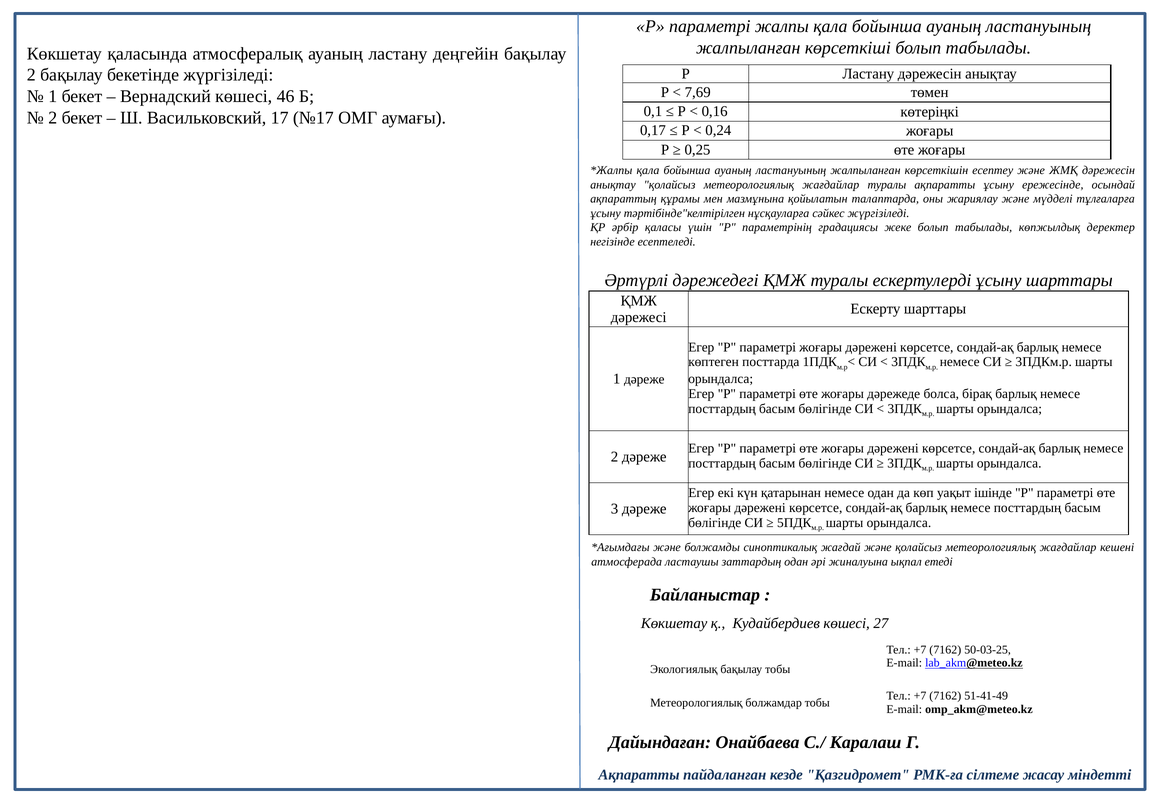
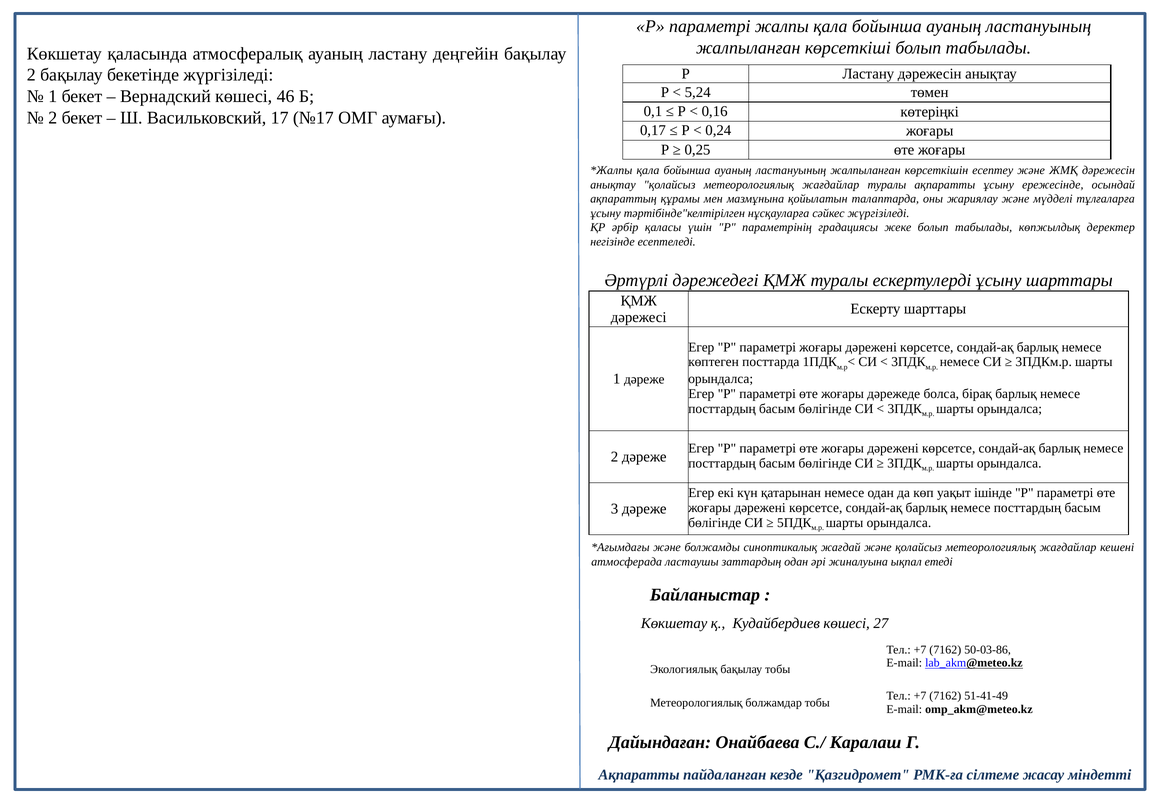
7,69: 7,69 -> 5,24 (698, 92)
50-03-25: 50-03-25 -> 50-03-86 (988, 650)
